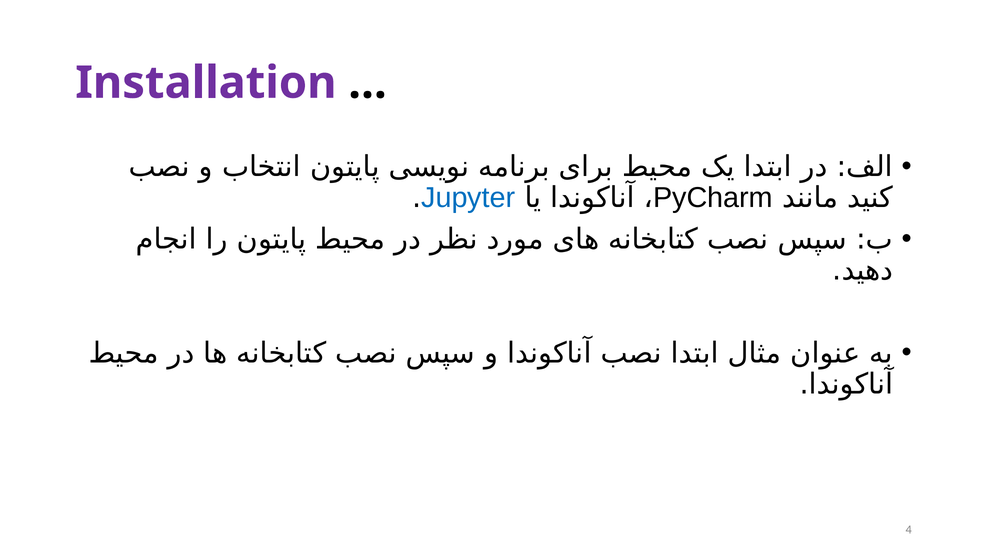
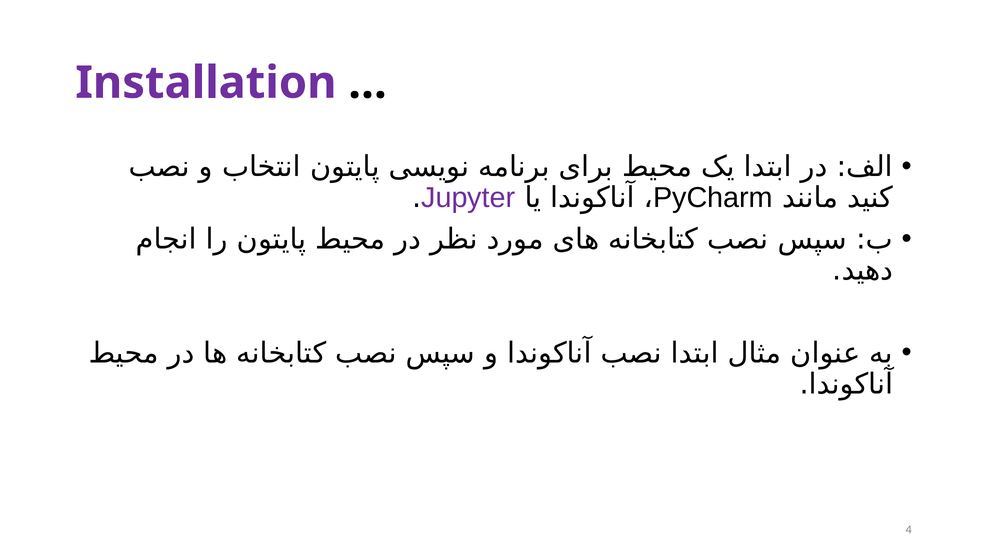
Jupyter colour: blue -> purple (468, 198)
